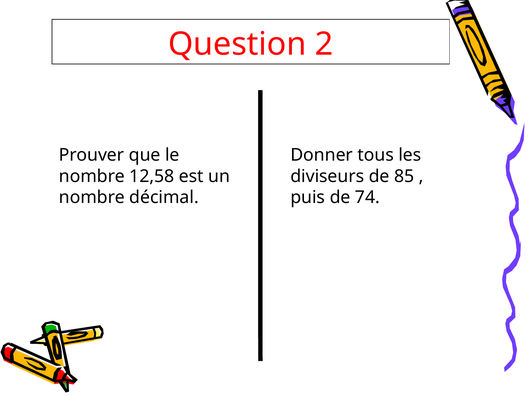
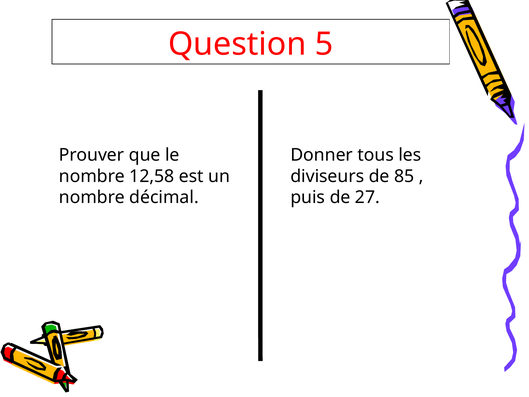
2: 2 -> 5 (324, 44)
74: 74 -> 27 (367, 197)
